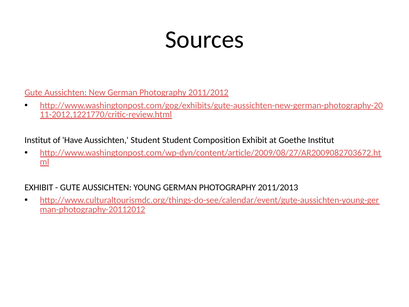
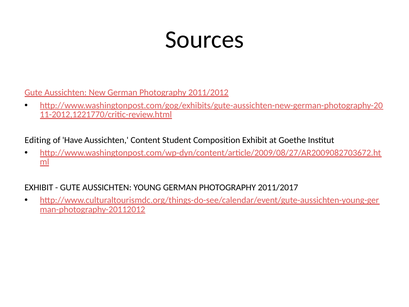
Institut: Institut -> Editing (38, 140)
Aussichten Student: Student -> Content (145, 140)
2011/2013: 2011/2013 -> 2011/2017 (278, 187)
